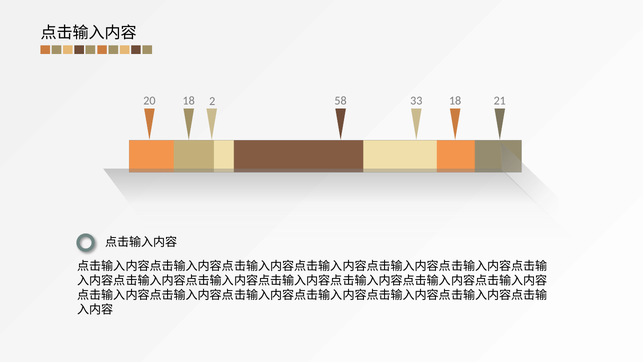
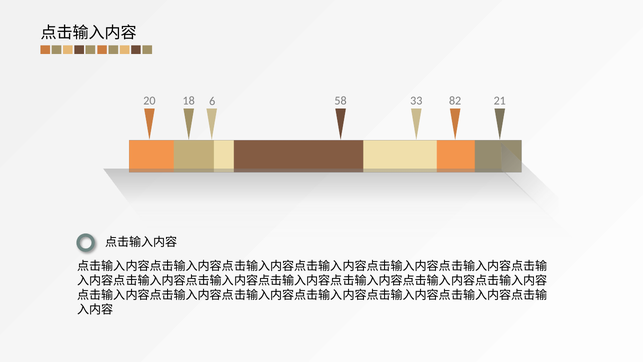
2: 2 -> 6 (212, 101)
33 18: 18 -> 82 (455, 101)
